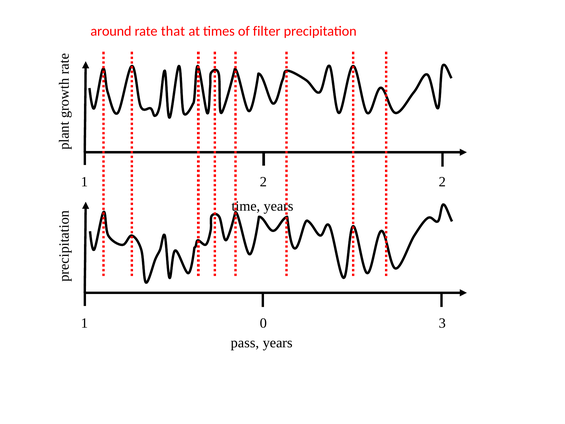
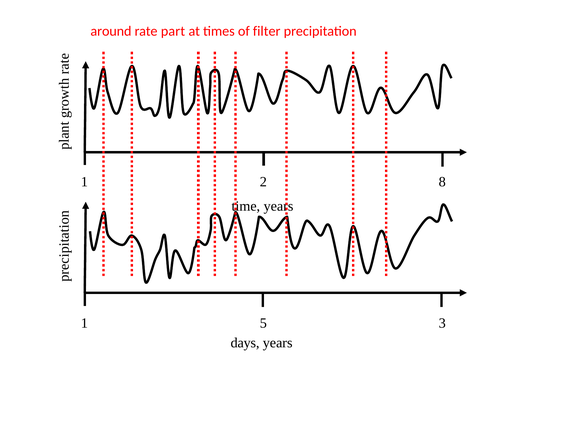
that: that -> part (173, 31)
2 2: 2 -> 8 (442, 182)
0: 0 -> 5 (263, 323)
pass: pass -> days (245, 343)
